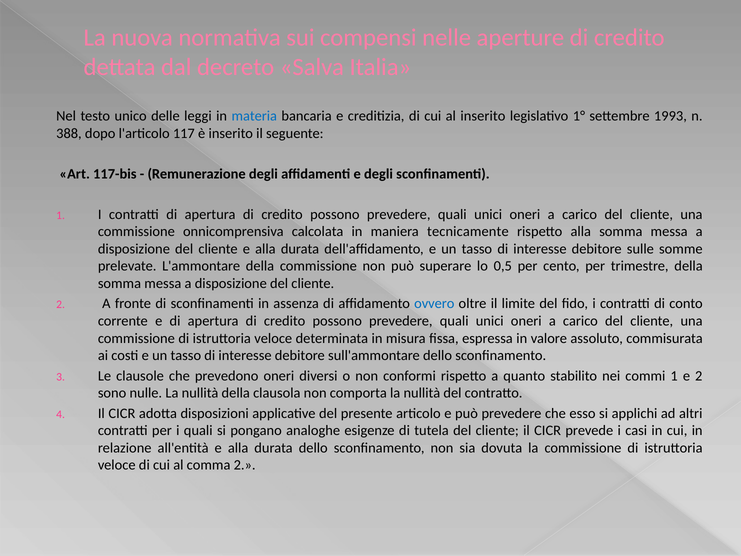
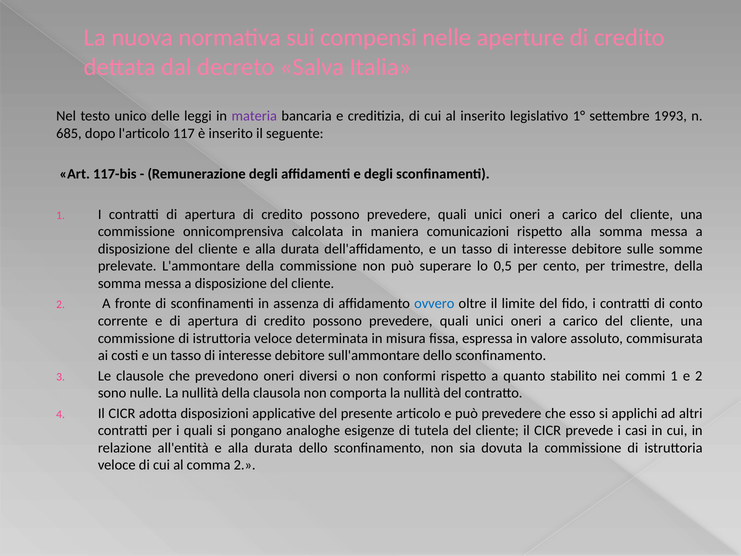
materia colour: blue -> purple (254, 116)
388: 388 -> 685 (69, 133)
tecnicamente: tecnicamente -> comunicazioni (468, 231)
